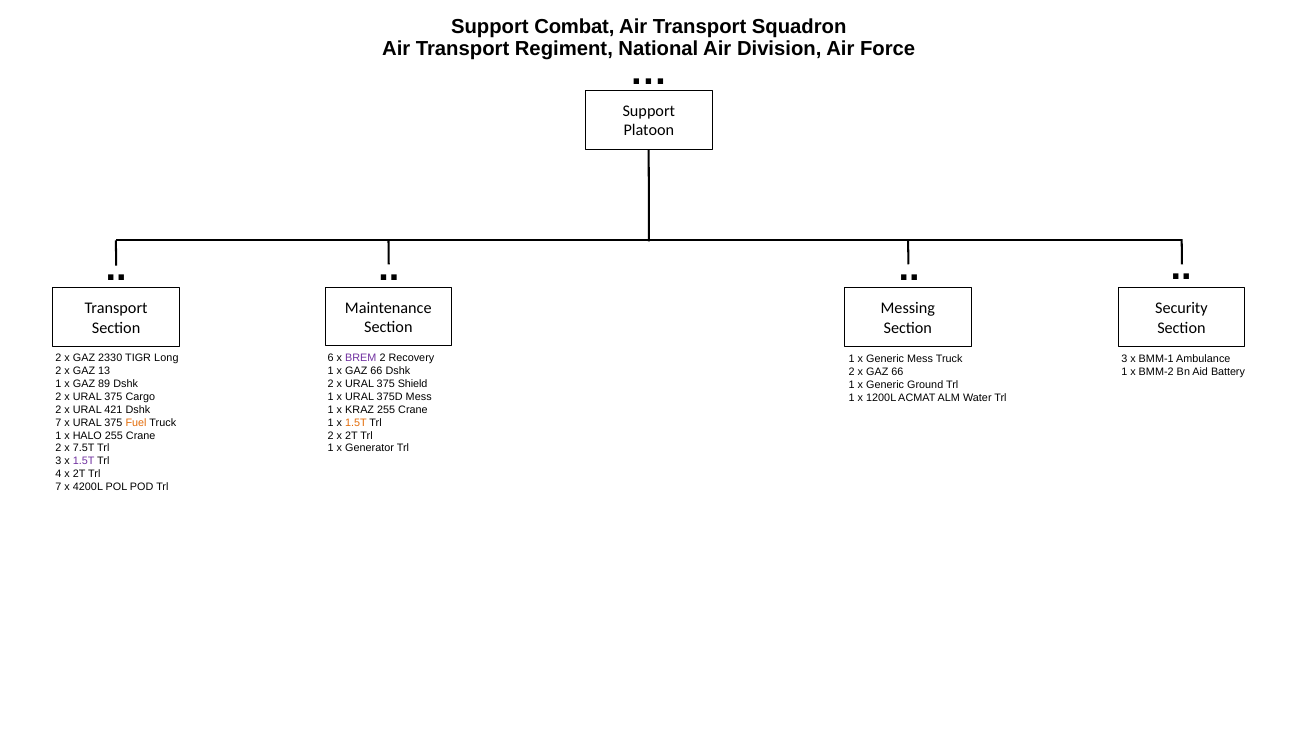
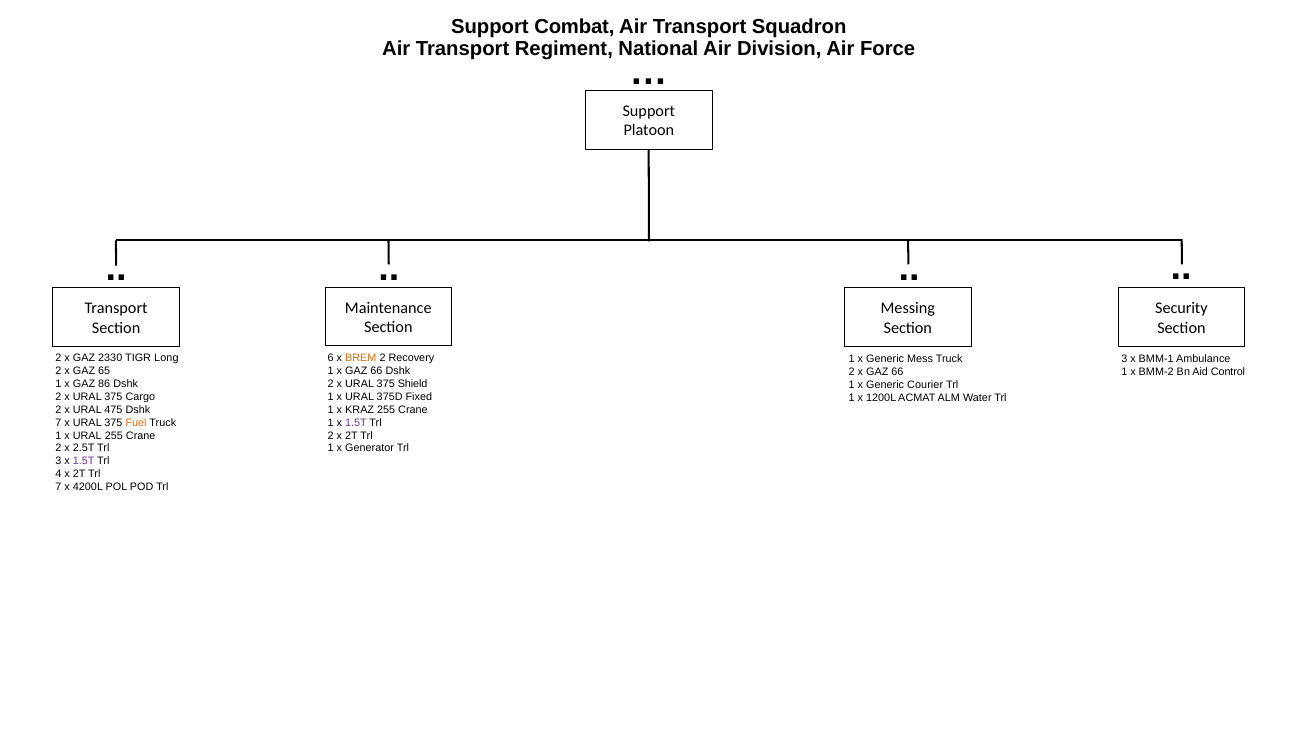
BREM colour: purple -> orange (361, 358)
13: 13 -> 65 (104, 371)
Battery: Battery -> Control (1228, 372)
89: 89 -> 86 (104, 384)
Ground: Ground -> Courier (925, 385)
375D Mess: Mess -> Fixed (419, 397)
421: 421 -> 475 (113, 410)
1.5T colour: orange -> purple (356, 423)
HALO: HALO -> URAL (87, 436)
7.5T: 7.5T -> 2.5T (84, 448)
